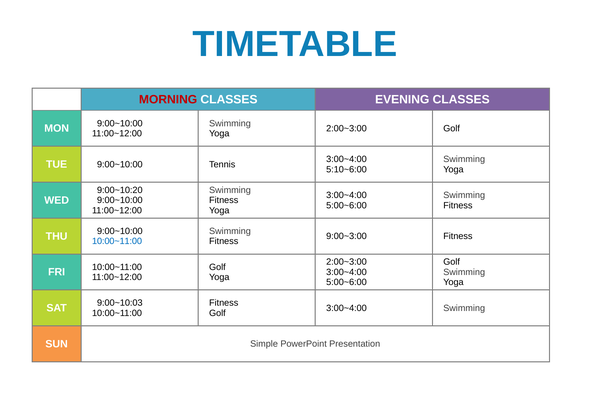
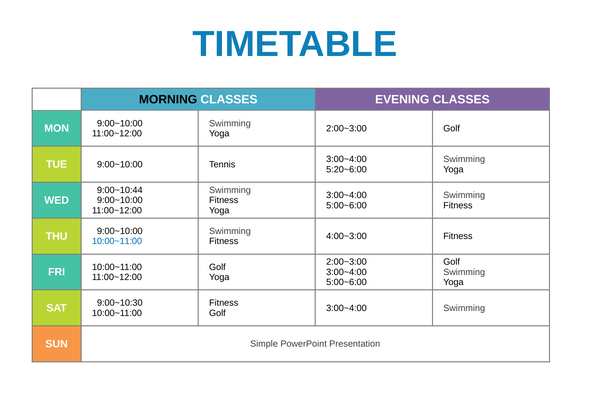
MORNING colour: red -> black (168, 100)
5:10~6:00: 5:10~6:00 -> 5:20~6:00 (346, 170)
9:00~10:20: 9:00~10:20 -> 9:00~10:44 (120, 190)
9:00~3:00: 9:00~3:00 -> 4:00~3:00 (346, 236)
9:00~10:03: 9:00~10:03 -> 9:00~10:30 (120, 303)
